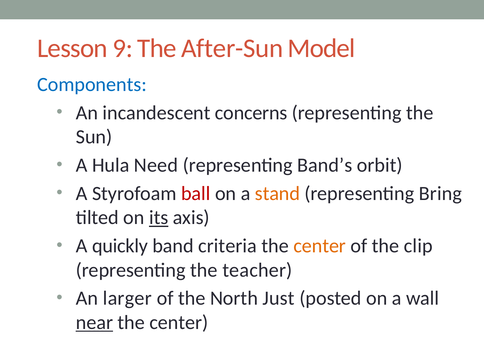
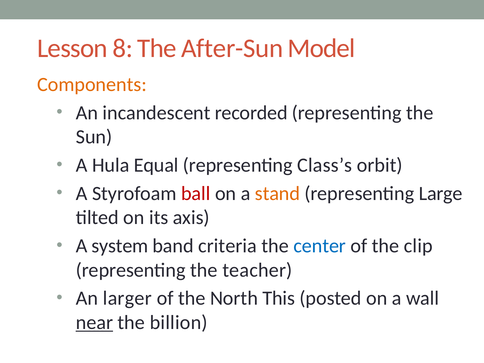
9: 9 -> 8 (123, 48)
Components colour: blue -> orange (92, 84)
concerns: concerns -> recorded (251, 113)
Need: Need -> Equal (156, 165)
Band’s: Band’s -> Class’s (325, 165)
Bring: Bring -> Large (441, 193)
its underline: present -> none (159, 218)
quickly: quickly -> system (120, 246)
center colour: orange -> blue (320, 246)
Just: Just -> This (279, 298)
center: center -> billion (179, 322)
